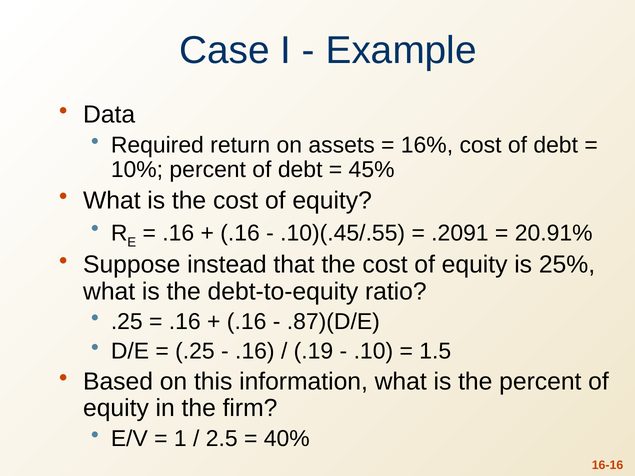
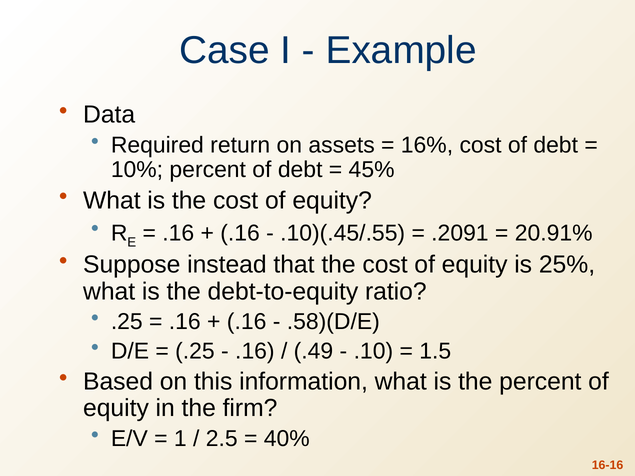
.87)(D/E: .87)(D/E -> .58)(D/E (333, 322)
.19: .19 -> .49 (313, 351)
